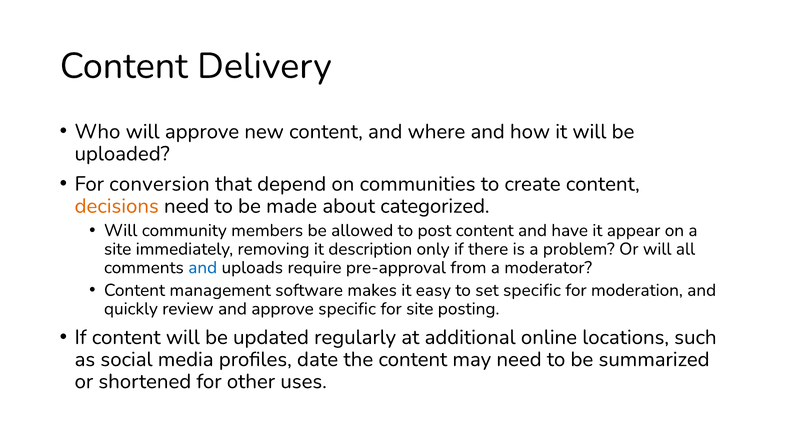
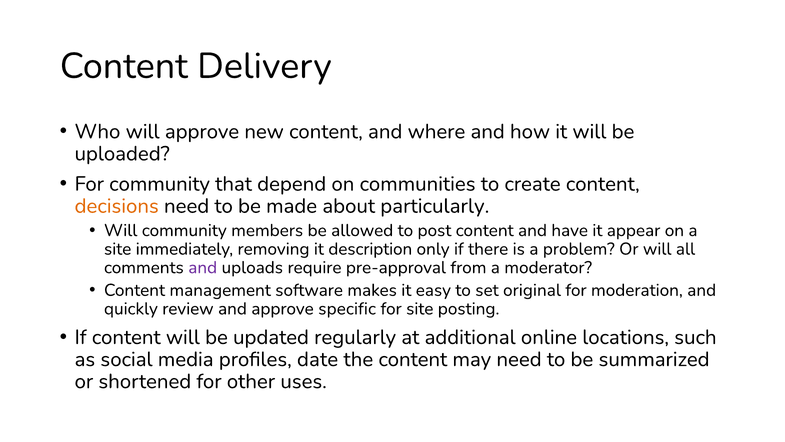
For conversion: conversion -> community (160, 184)
categorized: categorized -> particularly (435, 206)
and colour: blue -> purple (203, 267)
set specific: specific -> original (532, 290)
